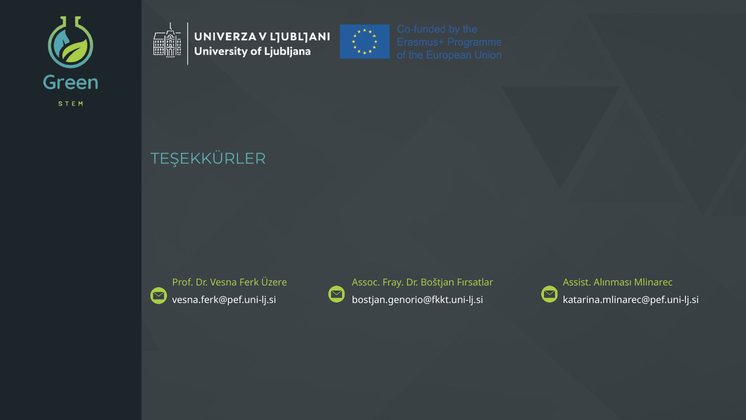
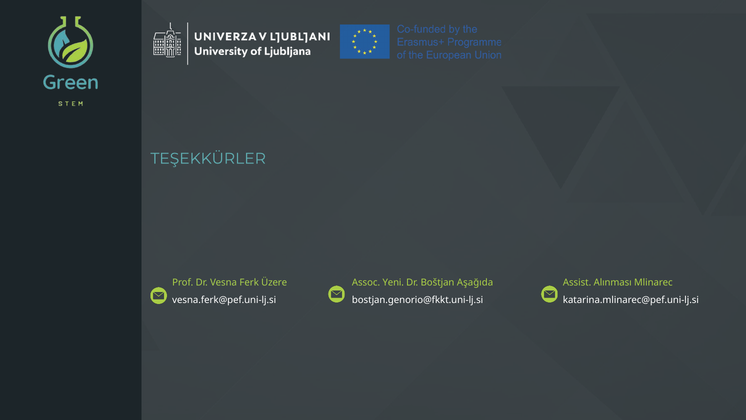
Fray: Fray -> Yeni (393, 282)
Fırsatlar: Fırsatlar -> Aşağıda (475, 282)
